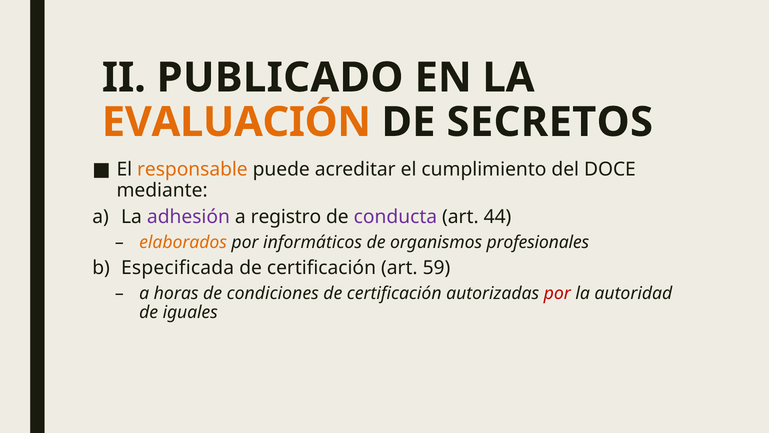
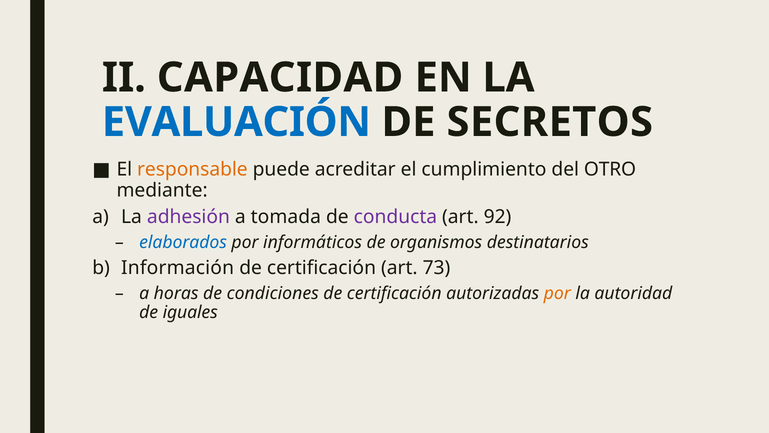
PUBLICADO: PUBLICADO -> CAPACIDAD (280, 78)
EVALUACIÓN colour: orange -> blue (236, 122)
DOCE: DOCE -> OTRO (610, 169)
registro: registro -> tomada (286, 216)
44: 44 -> 92 (498, 216)
elaborados colour: orange -> blue (183, 242)
profesionales: profesionales -> destinatarios (538, 242)
Especificada: Especificada -> Información (178, 267)
59: 59 -> 73 (436, 267)
por colour: red -> orange (557, 293)
